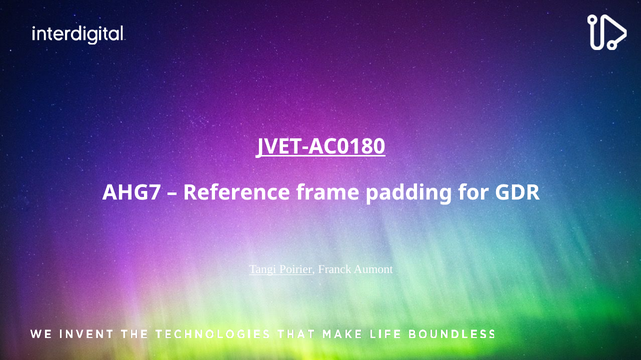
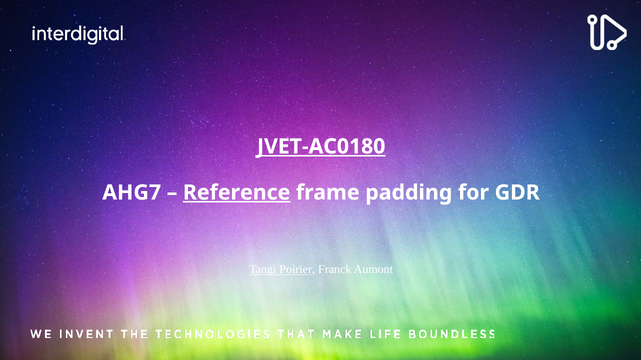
Reference underline: none -> present (237, 193)
